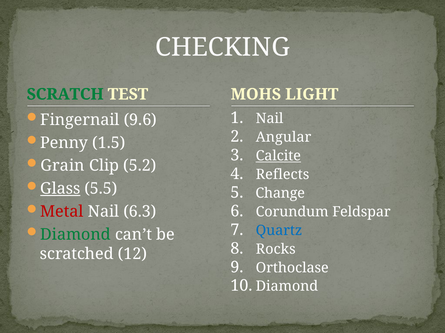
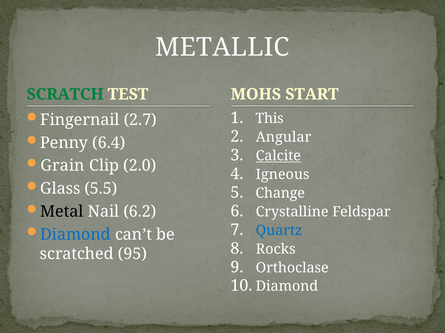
CHECKING: CHECKING -> METALLIC (222, 47)
LIGHT: LIGHT -> START (312, 94)
9.6: 9.6 -> 2.7 (140, 120)
Nail: Nail -> This (270, 119)
1.5: 1.5 -> 6.4 (109, 143)
5.2: 5.2 -> 2.0 (140, 166)
Reflects: Reflects -> Igneous (283, 175)
Glass underline: present -> none (60, 189)
Metal colour: red -> black (62, 212)
6.3: 6.3 -> 6.2 (140, 212)
Corundum: Corundum -> Crystalline (292, 212)
Diamond colour: green -> blue (76, 235)
12: 12 -> 95 (132, 254)
